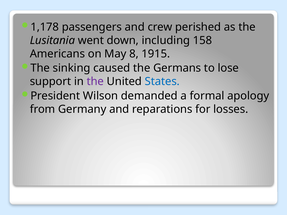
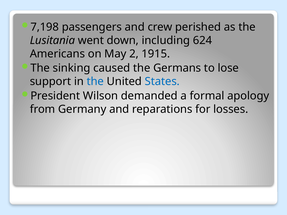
1,178: 1,178 -> 7,198 (45, 27)
158: 158 -> 624 (202, 40)
8: 8 -> 2 (134, 54)
the colour: purple -> blue (95, 82)
